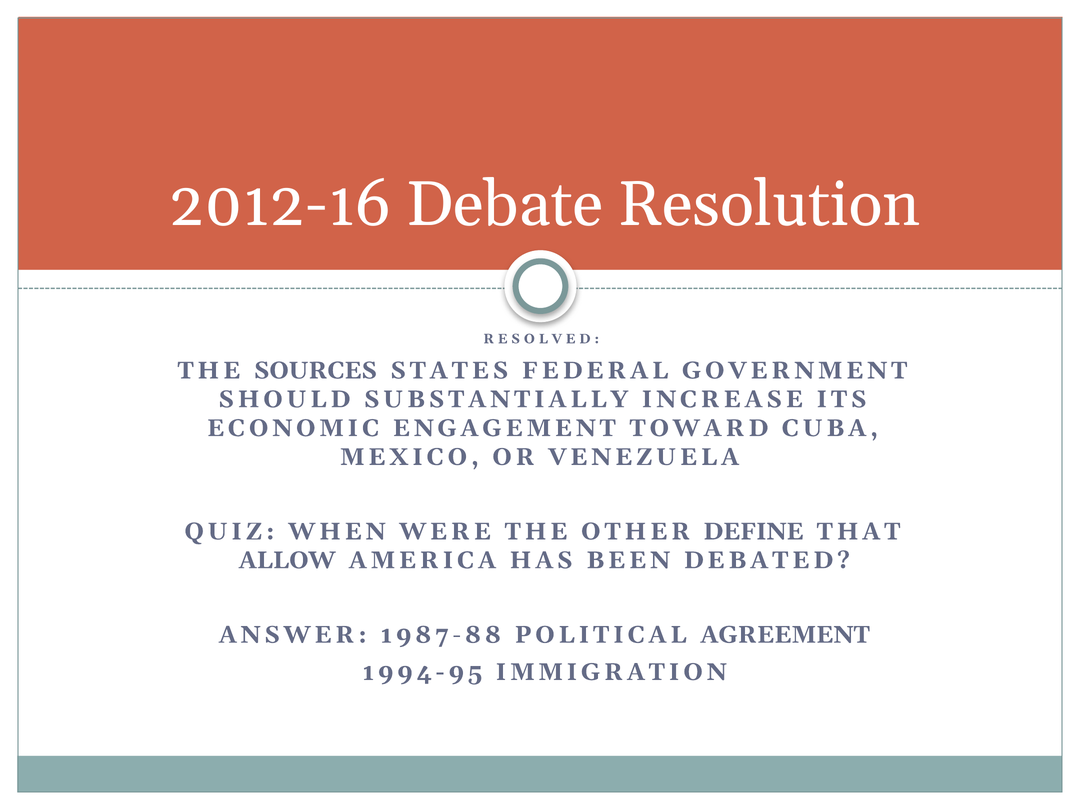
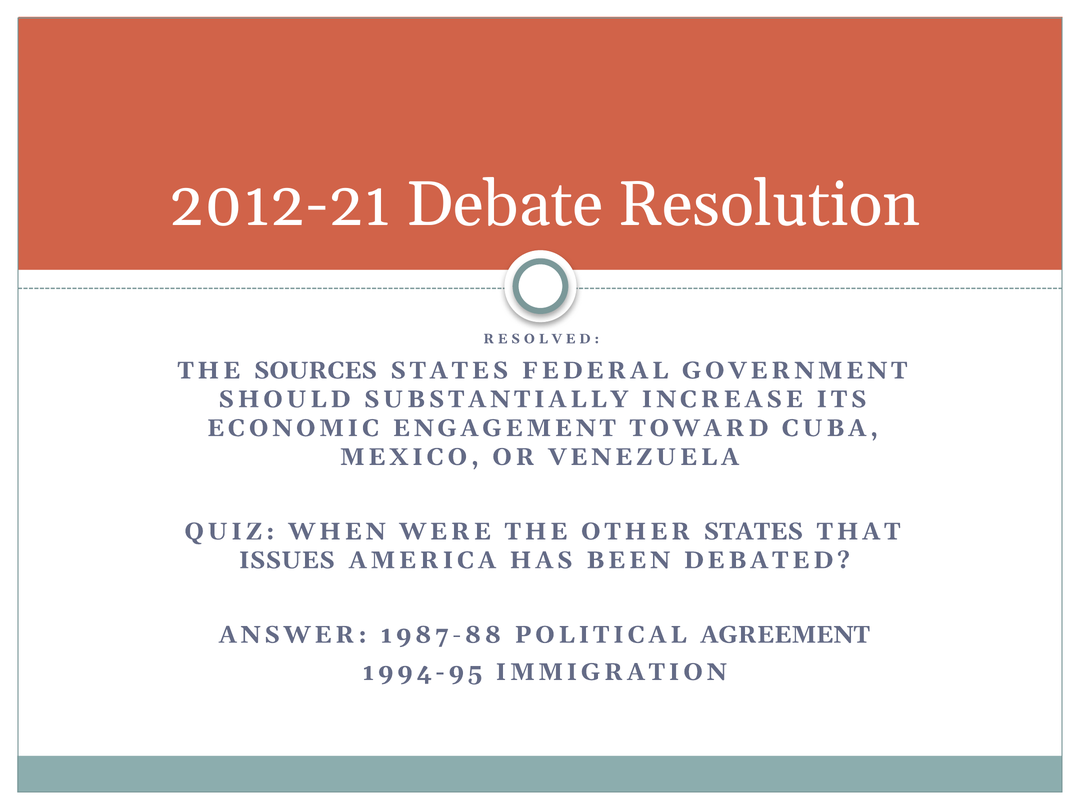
2012-16: 2012-16 -> 2012-21 (280, 204)
OTHER DEFINE: DEFINE -> STATES (753, 531)
ALLOW: ALLOW -> ISSUES (287, 560)
